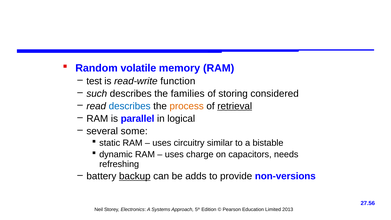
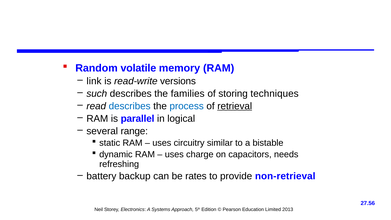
test: test -> link (94, 81)
function: function -> versions (178, 81)
considered: considered -> techniques (275, 94)
process colour: orange -> blue (187, 106)
some: some -> range (134, 131)
backup underline: present -> none (135, 176)
adds: adds -> rates (196, 176)
non-versions: non-versions -> non-retrieval (285, 176)
